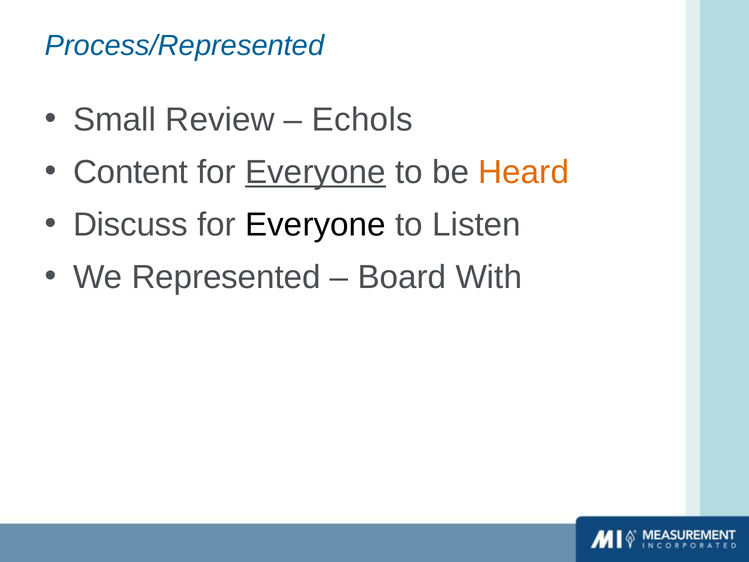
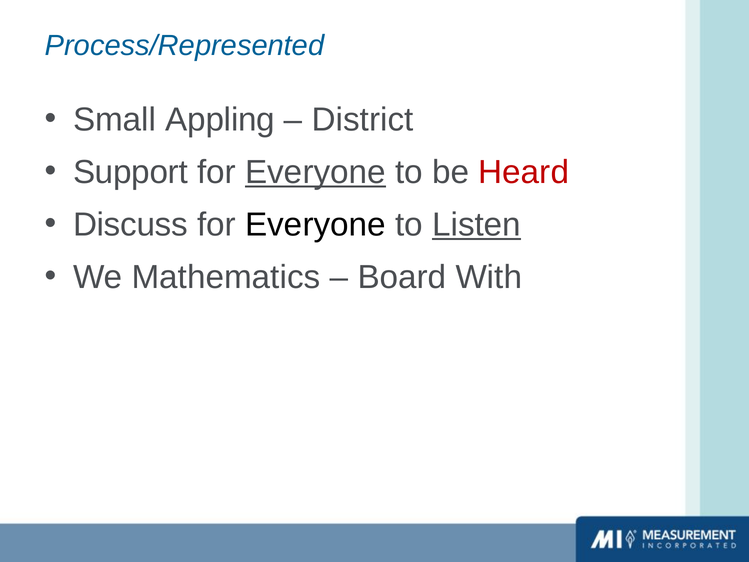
Review: Review -> Appling (220, 120)
Echols: Echols -> District (363, 120)
Content: Content -> Support (131, 172)
Heard colour: orange -> red (524, 172)
Listen underline: none -> present (477, 225)
Represented: Represented -> Mathematics (226, 277)
